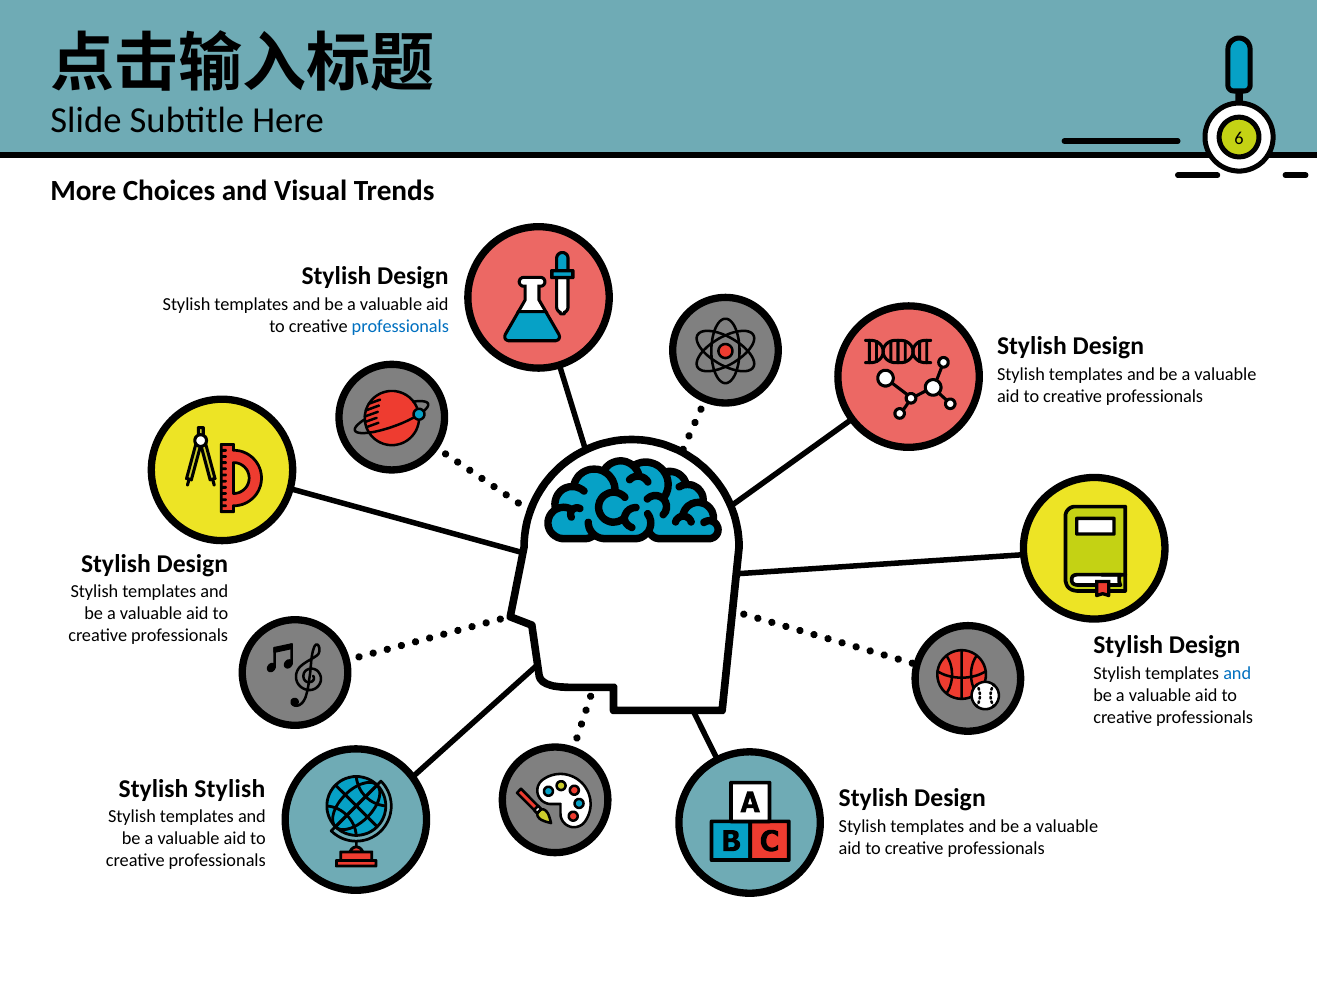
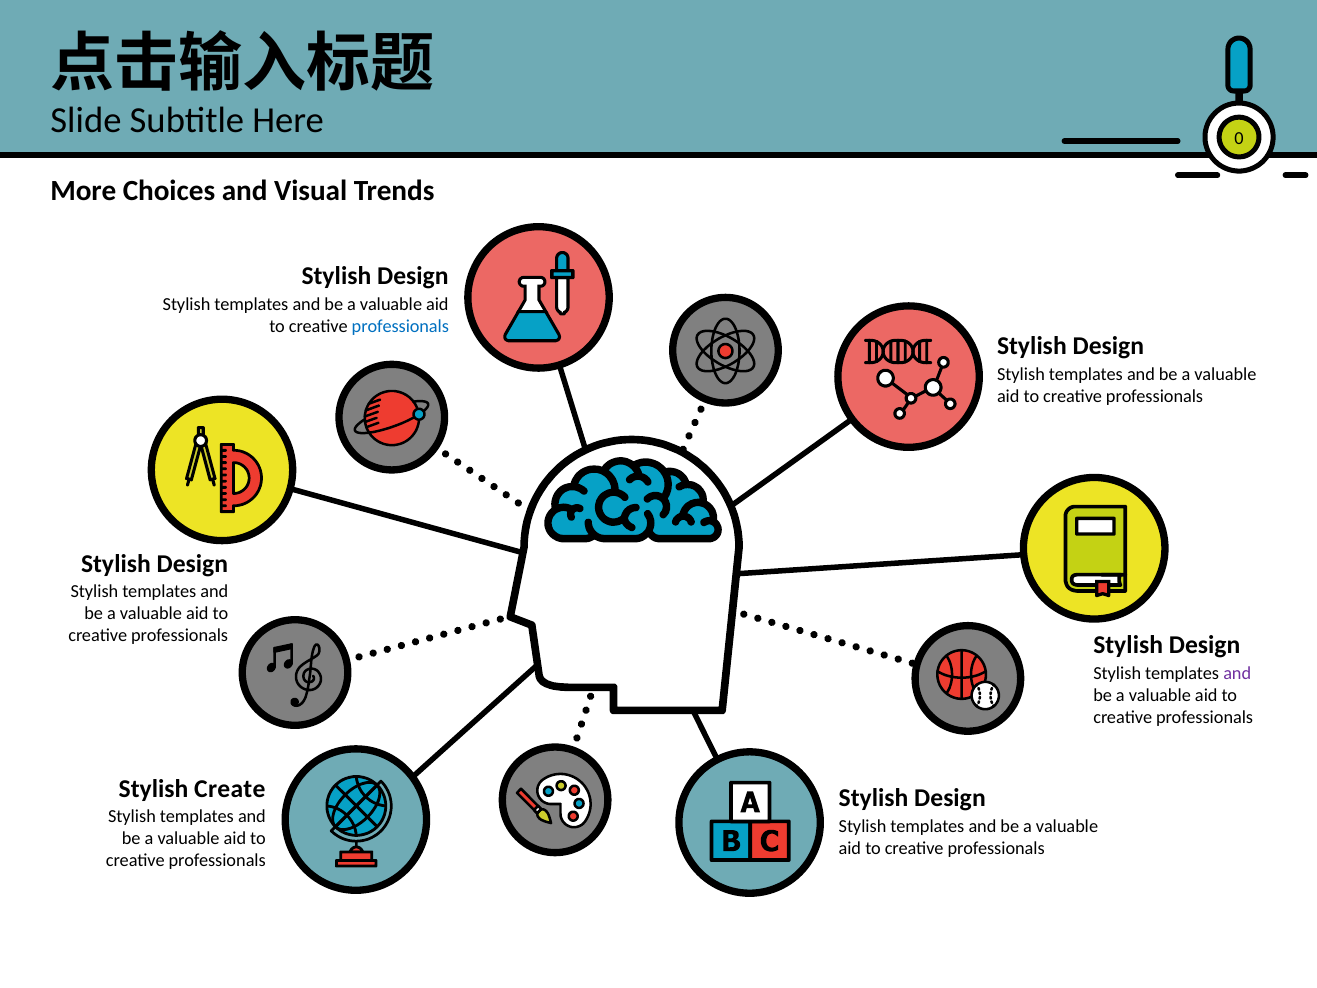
6: 6 -> 0 (1239, 138)
and colour: blue -> purple (1237, 673)
Stylish: Stylish -> Create (230, 789)
